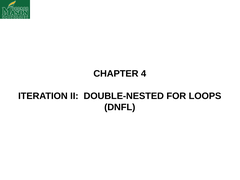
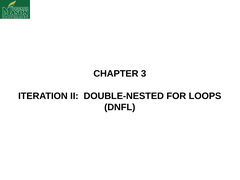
4: 4 -> 3 (144, 74)
